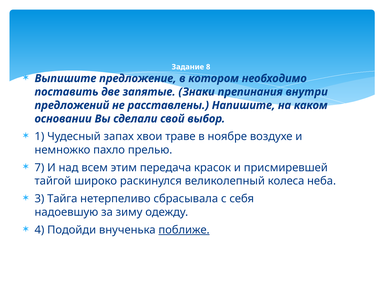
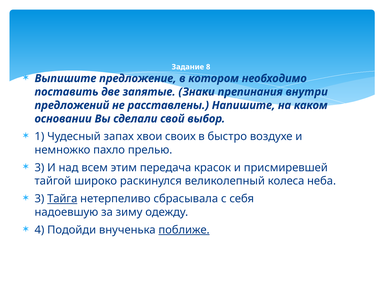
траве: траве -> своих (180, 136)
ноябре: ноябре -> быстро (227, 136)
7: 7 -> 3 (39, 168)
Тайга underline: none -> present (62, 199)
